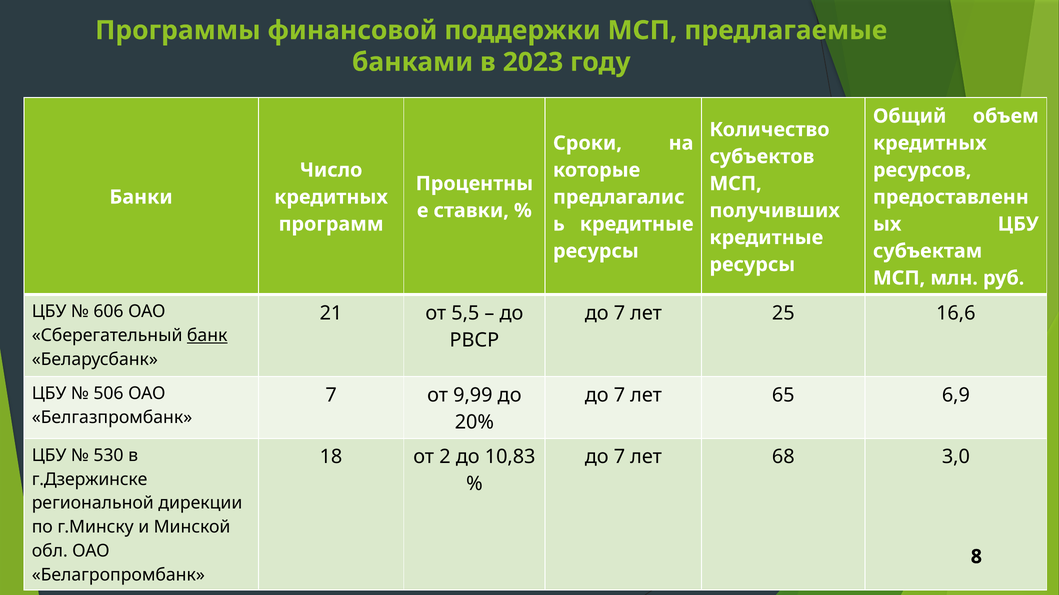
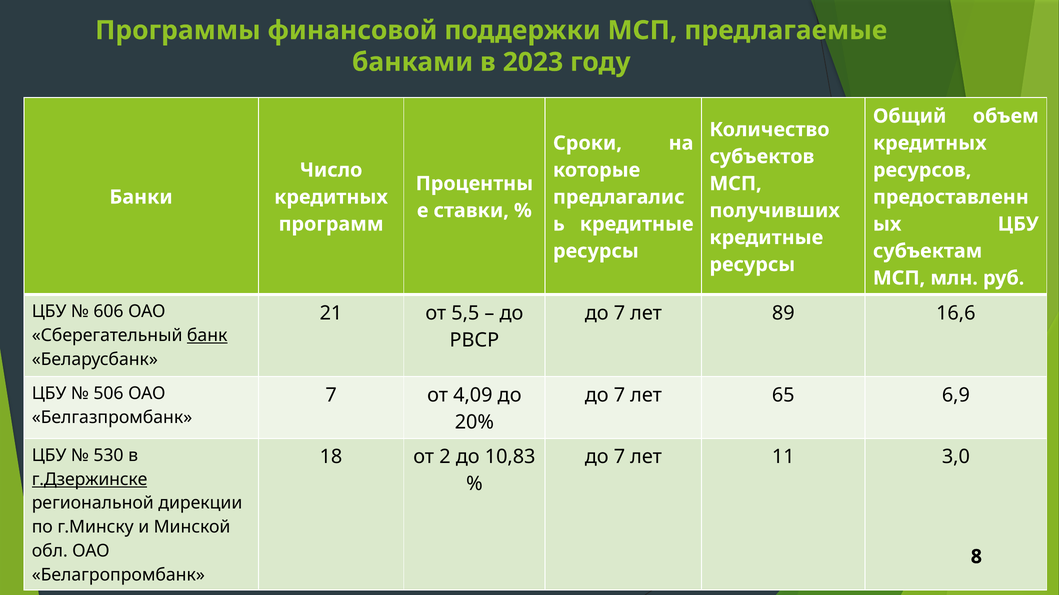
25: 25 -> 89 (783, 313)
9,99: 9,99 -> 4,09 (473, 395)
68: 68 -> 11 (783, 457)
г.Дзержинске underline: none -> present (90, 480)
